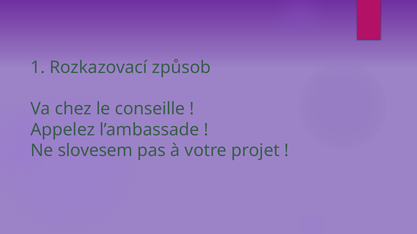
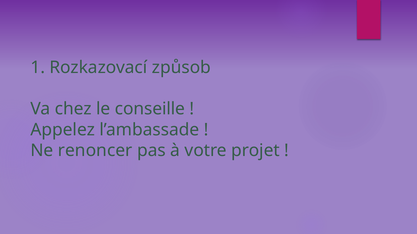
slovesem: slovesem -> renoncer (95, 151)
